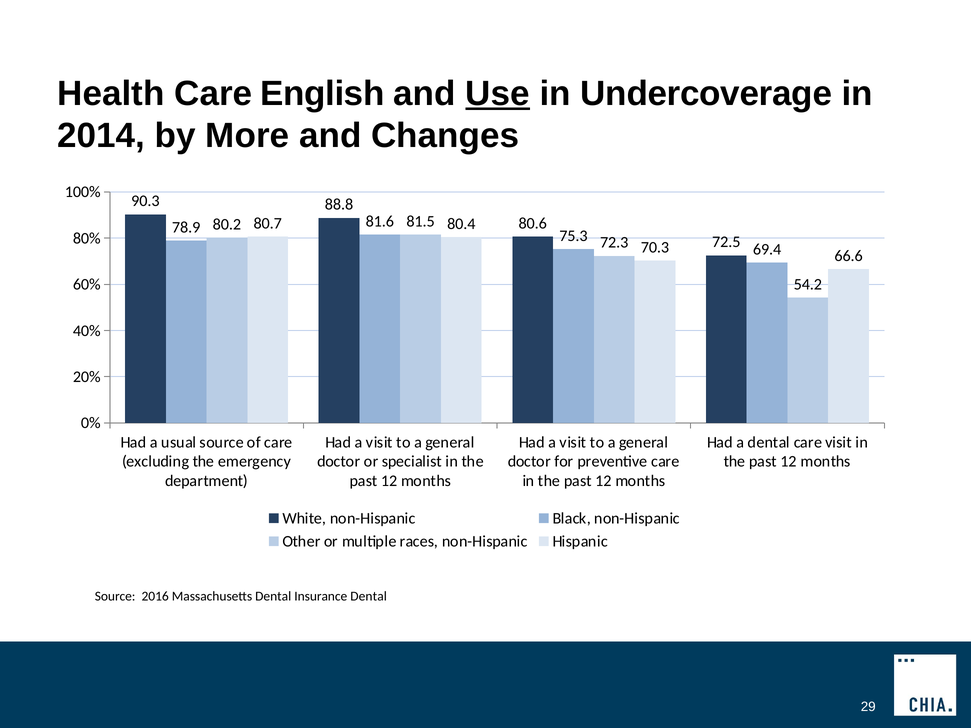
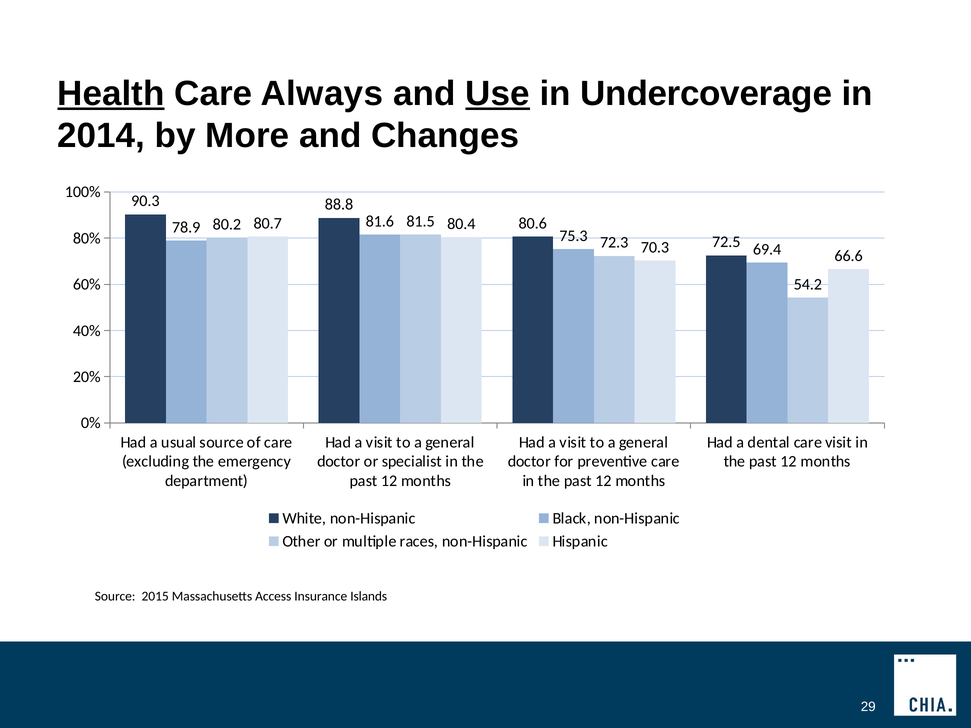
Health underline: none -> present (111, 94)
English: English -> Always (322, 94)
2016: 2016 -> 2015 (155, 596)
Massachusetts Dental: Dental -> Access (273, 596)
Insurance Dental: Dental -> Islands (369, 596)
